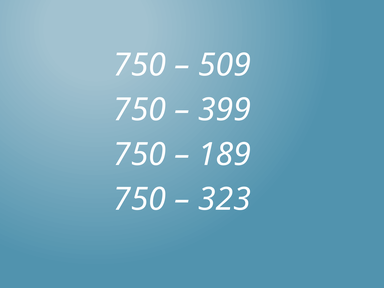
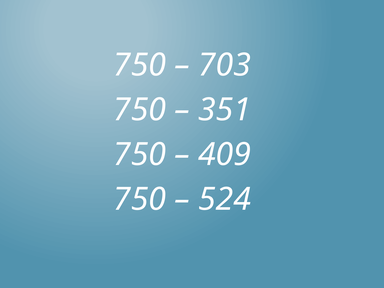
509: 509 -> 703 (224, 65)
399: 399 -> 351 (224, 110)
189: 189 -> 409 (224, 155)
323: 323 -> 524 (224, 199)
